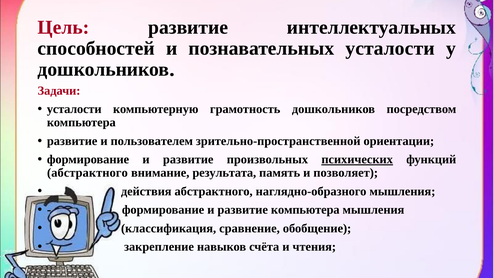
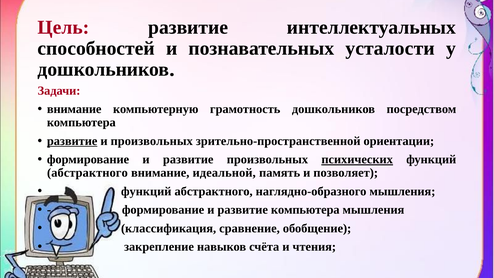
усталости: усталости -> внимание (74, 109)
развитие underline: none -> present (72, 141)
и пользователем: пользователем -> произвольных (152, 141)
результата: результата -> идеальной (224, 173)
действия: действия -> функций (146, 191)
